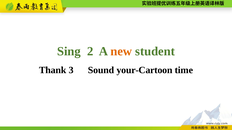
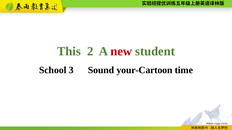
Sing: Sing -> This (69, 51)
new colour: orange -> red (121, 51)
Thank: Thank -> School (53, 70)
